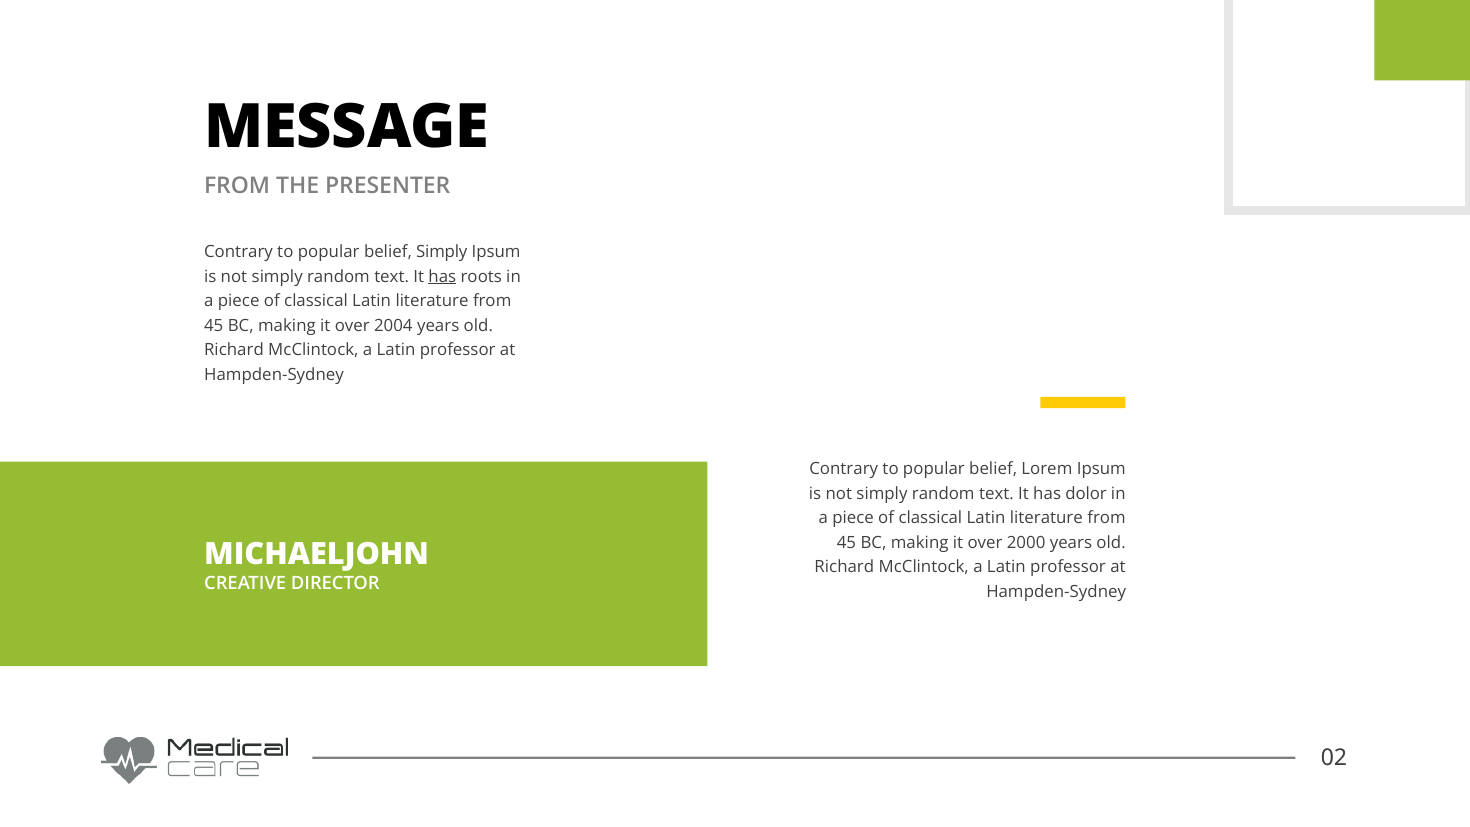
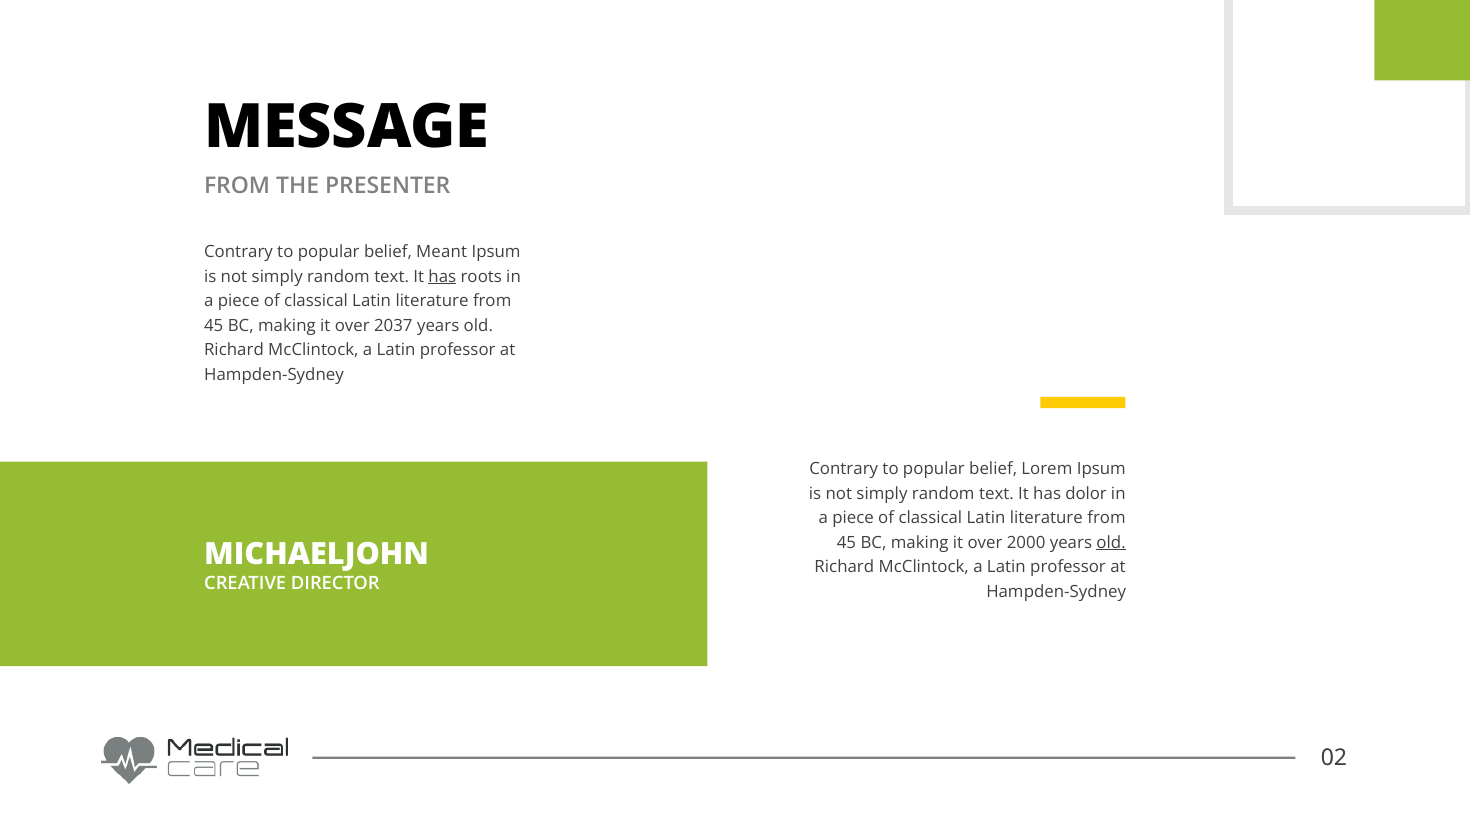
belief Simply: Simply -> Meant (442, 252)
2004: 2004 -> 2037 (393, 326)
old underline: none -> present (1111, 543)
